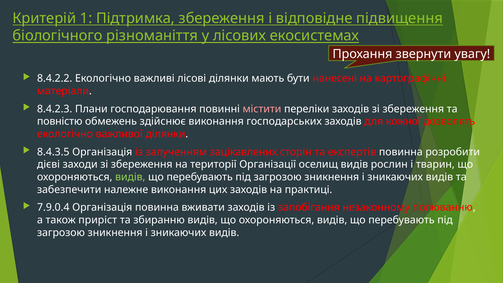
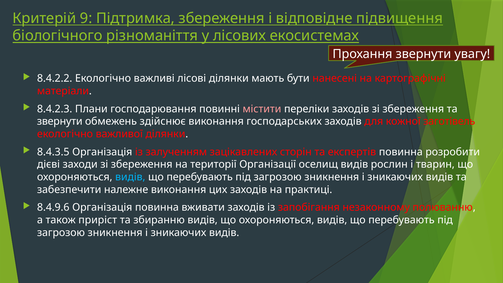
1: 1 -> 9 (86, 18)
повністю: повністю -> звернути (60, 121)
дозволять: дозволять -> заготівель (449, 121)
видів colour: light green -> light blue (130, 177)
7.9.0.4: 7.9.0.4 -> 8.4.9.6 (53, 207)
